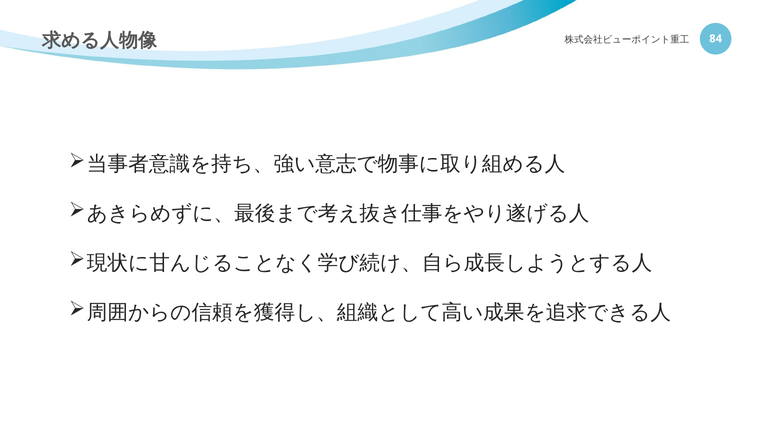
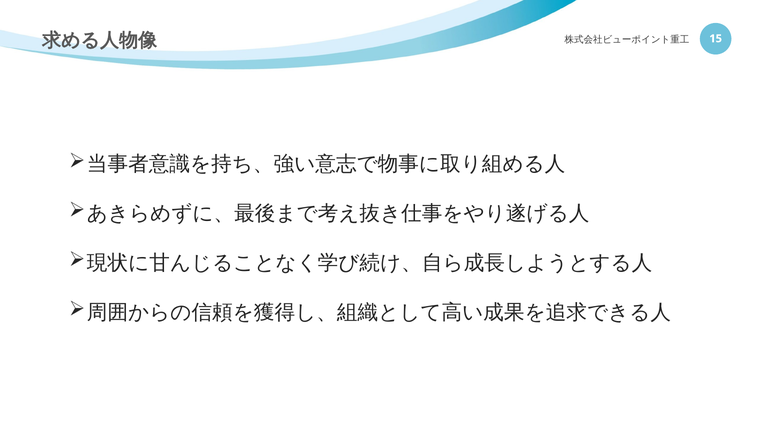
84: 84 -> 15 (716, 39)
